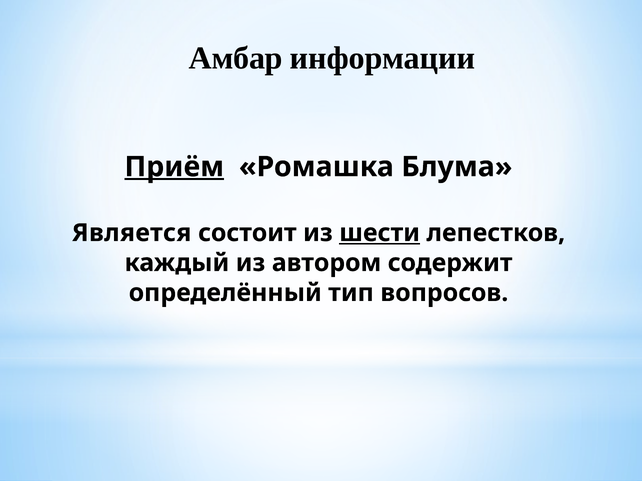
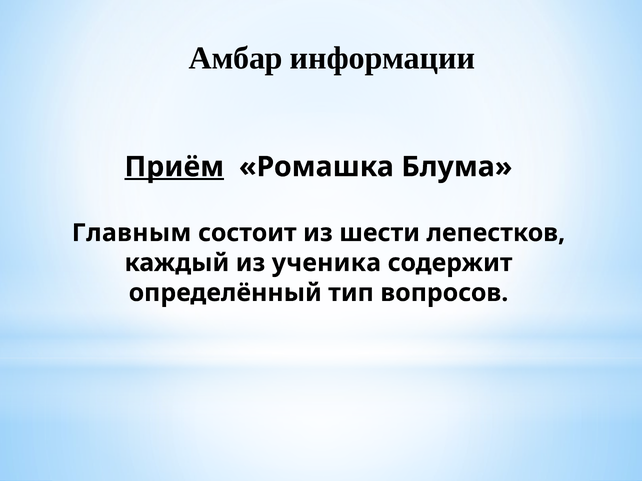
Является: Является -> Главным (132, 233)
шести underline: present -> none (380, 233)
автором: автором -> ученика (326, 263)
